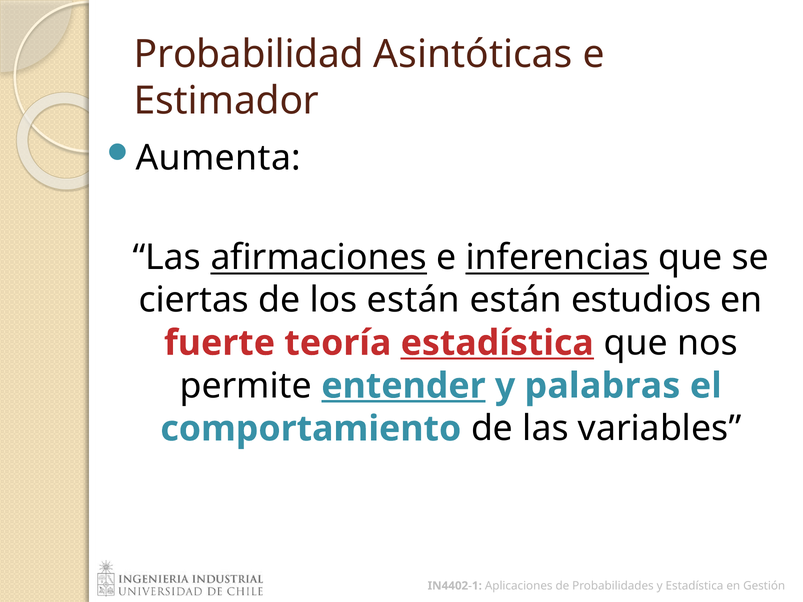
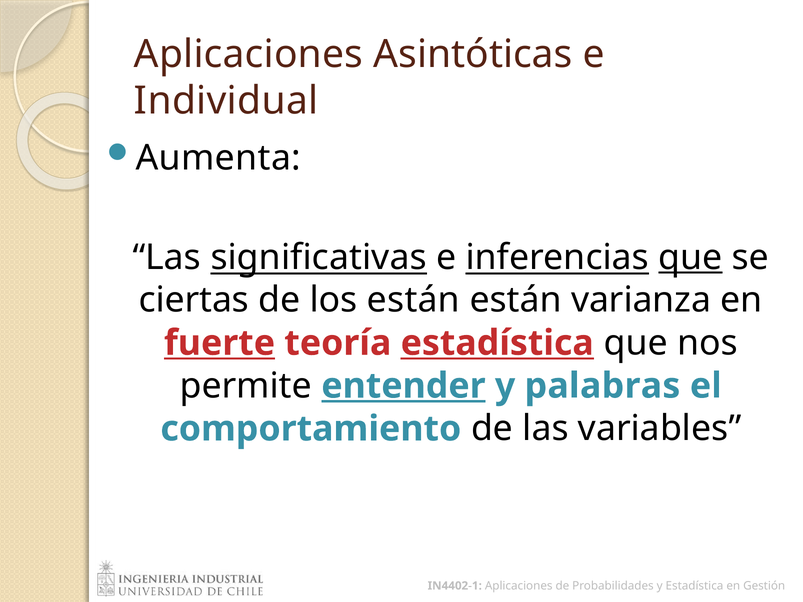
Probabilidad: Probabilidad -> Aplicaciones (249, 54)
Estimador: Estimador -> Individual (226, 101)
afirmaciones: afirmaciones -> significativas (319, 257)
que underline: none -> present (691, 257)
estudios: estudios -> varianza (641, 300)
fuerte underline: none -> present (220, 343)
